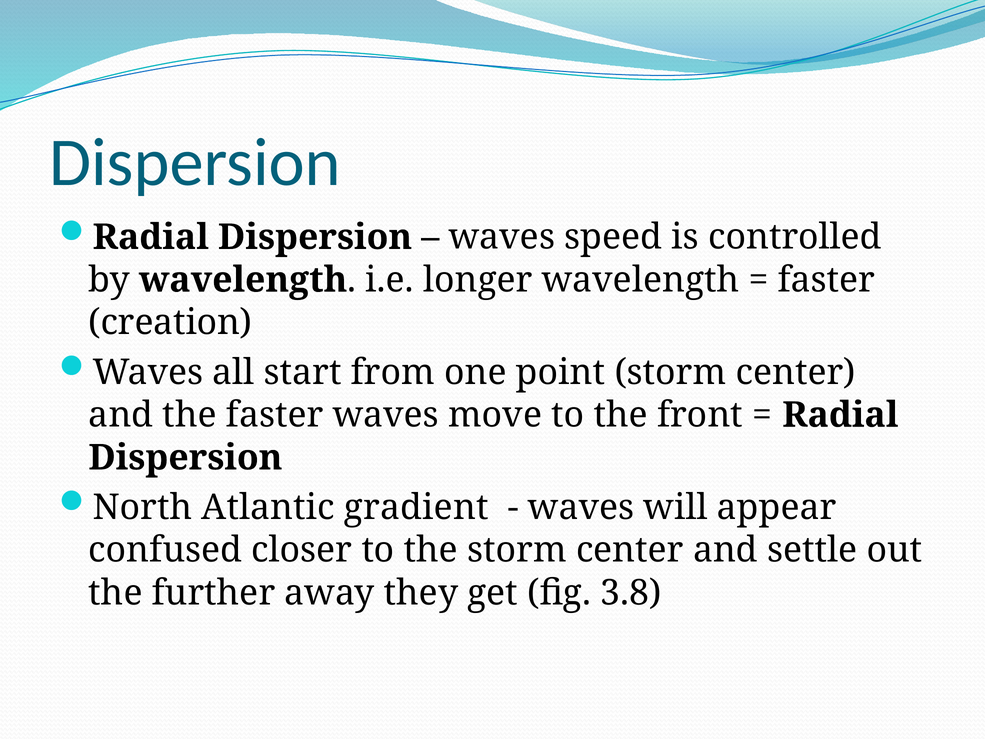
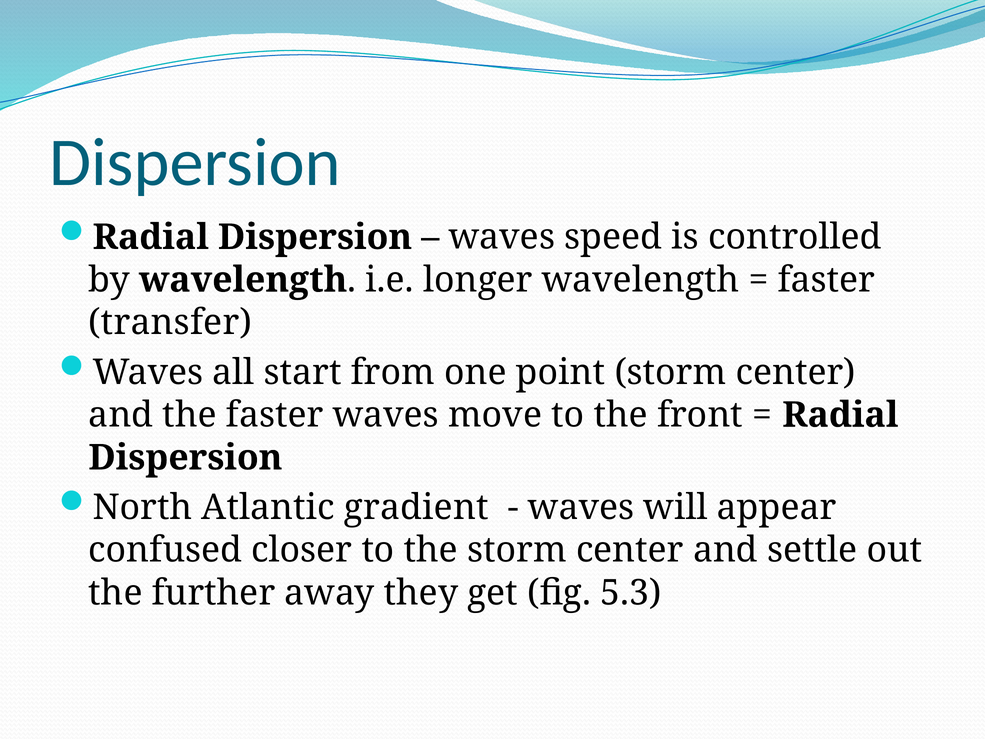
creation: creation -> transfer (170, 322)
3.8: 3.8 -> 5.3 (631, 593)
